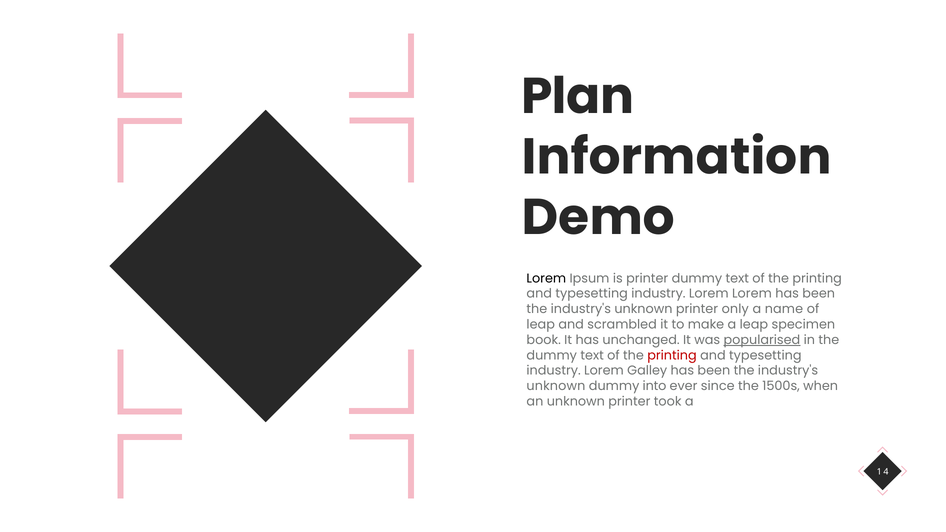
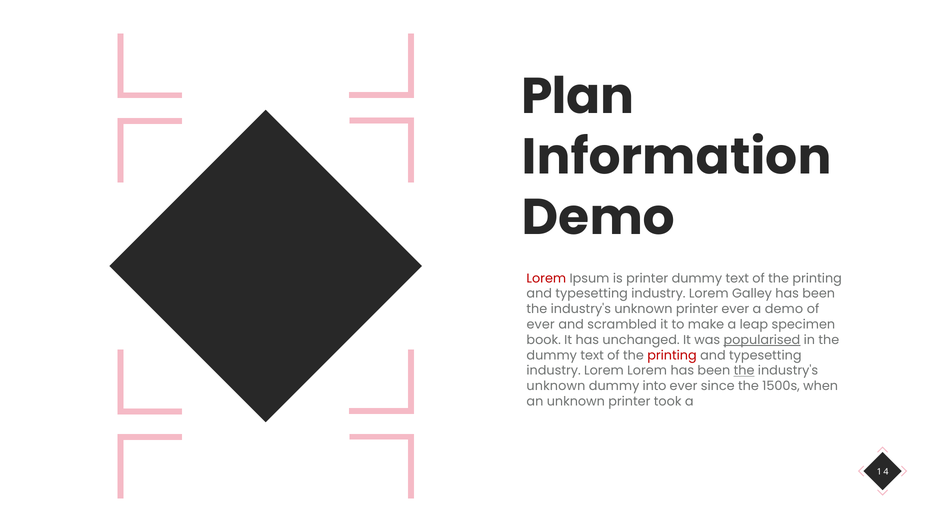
Lorem colour: black -> red (546, 278)
Lorem Lorem: Lorem -> Galley (752, 294)
printer only: only -> ever (735, 309)
a name: name -> demo (784, 309)
leap: leap -> ever (541, 325)
Lorem Galley: Galley -> Lorem (647, 371)
the underline: none -> present (744, 371)
